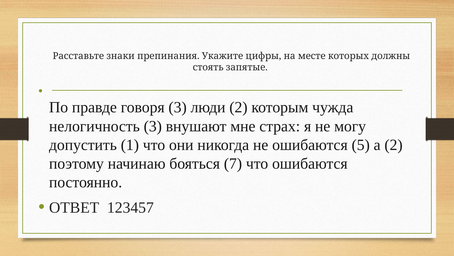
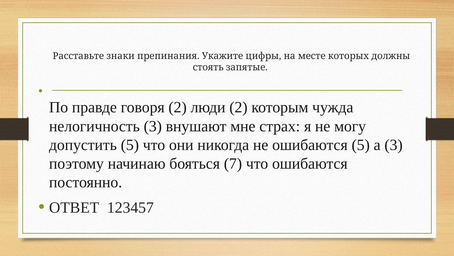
говоря 3: 3 -> 2 (178, 107)
допустить 1: 1 -> 5 (130, 145)
а 2: 2 -> 3 (394, 145)
